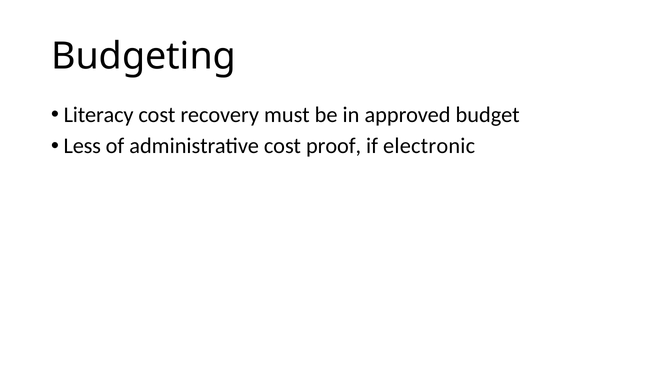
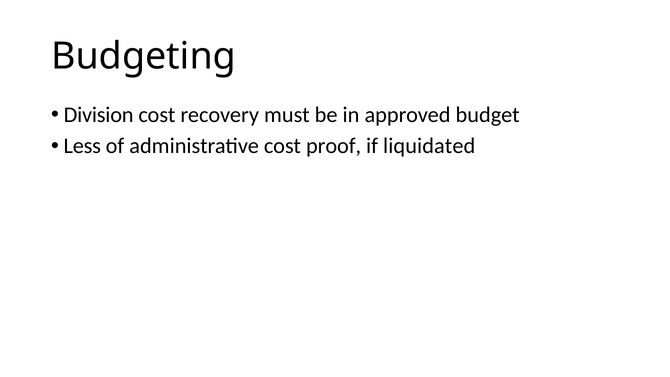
Literacy: Literacy -> Division (99, 115)
electronic: electronic -> liquidated (429, 146)
